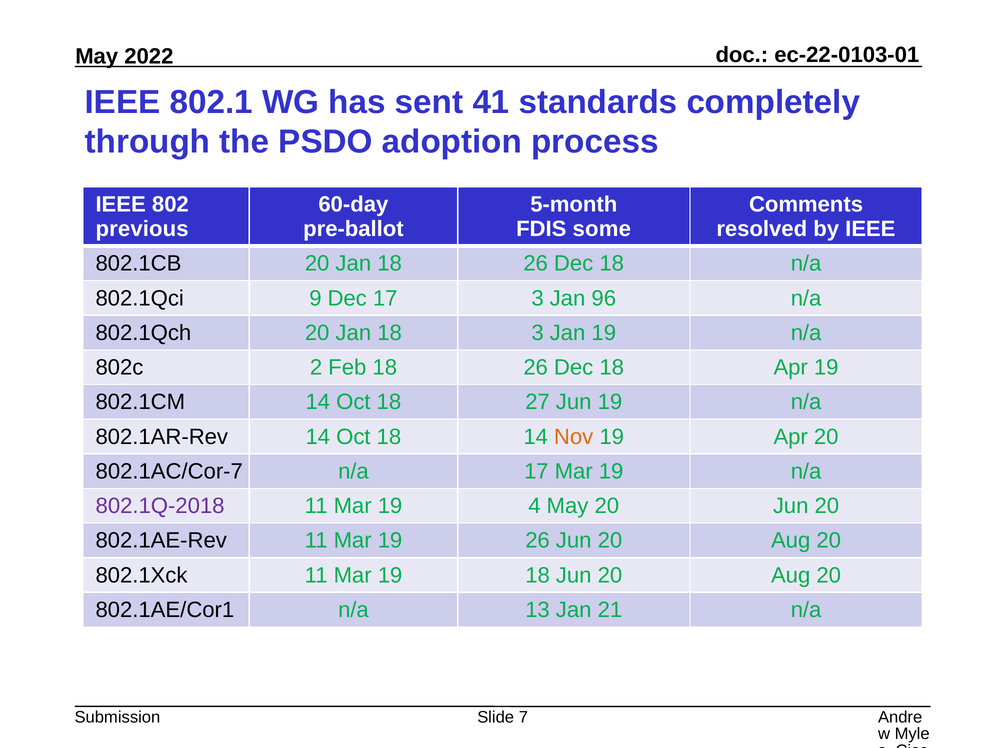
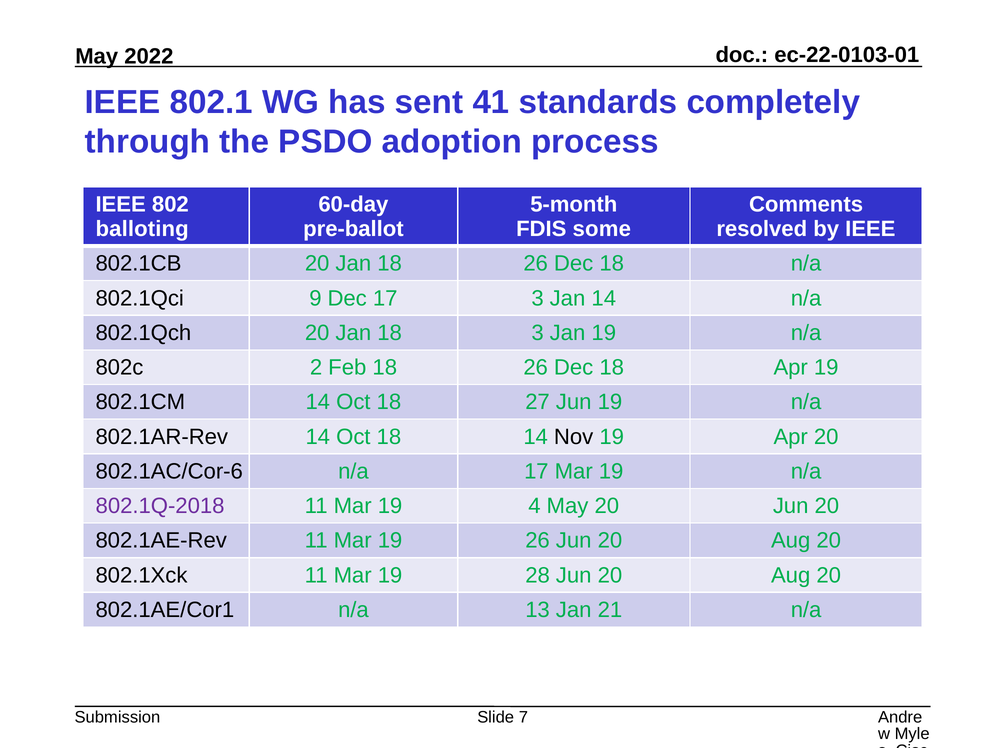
previous: previous -> balloting (142, 229)
Jan 96: 96 -> 14 (604, 298)
Nov colour: orange -> black (574, 437)
802.1AC/Cor-7: 802.1AC/Cor-7 -> 802.1AC/Cor-6 (169, 471)
19 18: 18 -> 28 (538, 575)
